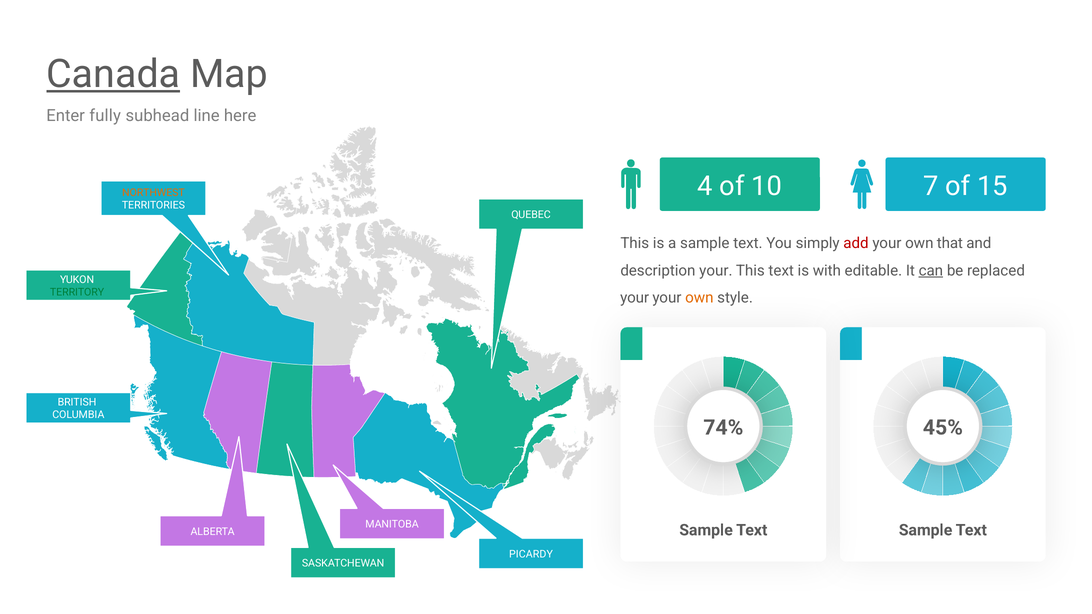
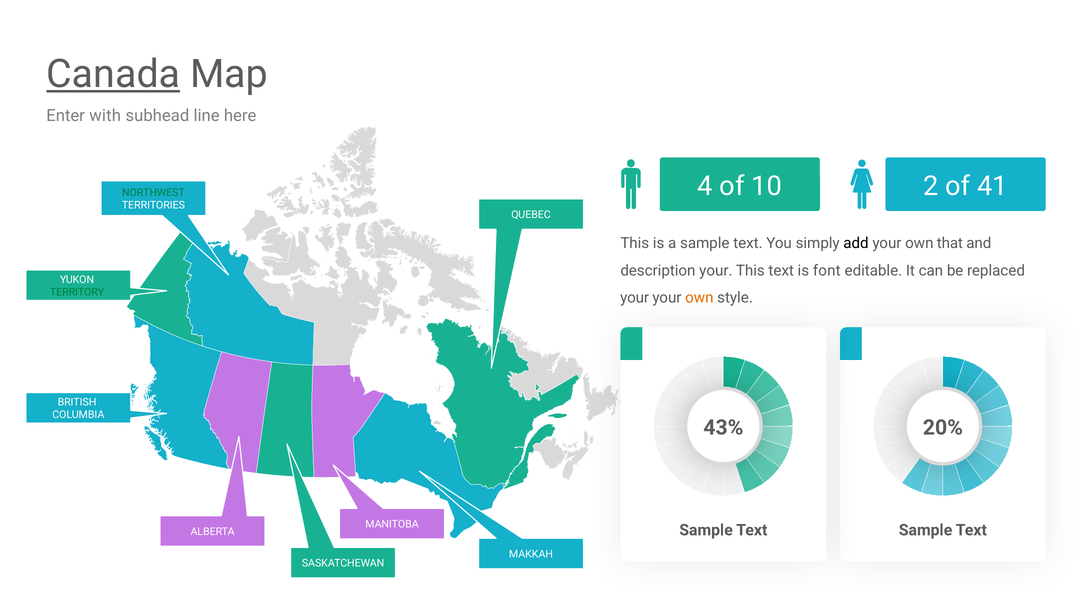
fully: fully -> with (105, 116)
7: 7 -> 2 (931, 186)
15: 15 -> 41 (992, 186)
NORTHWEST colour: orange -> green (153, 193)
add colour: red -> black (856, 243)
with: with -> font (827, 271)
can underline: present -> none (931, 271)
74%: 74% -> 43% (723, 428)
45%: 45% -> 20% (943, 428)
PICARDY: PICARDY -> MAKKAH (531, 554)
